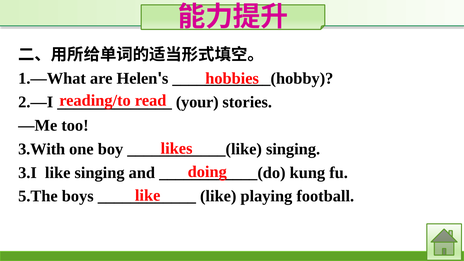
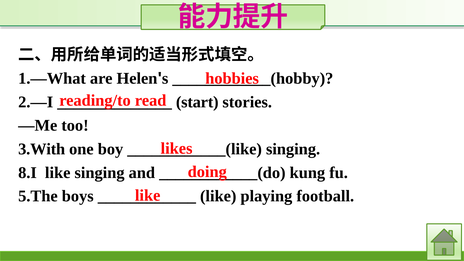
your: your -> start (197, 102)
3.I: 3.I -> 8.I (28, 173)
